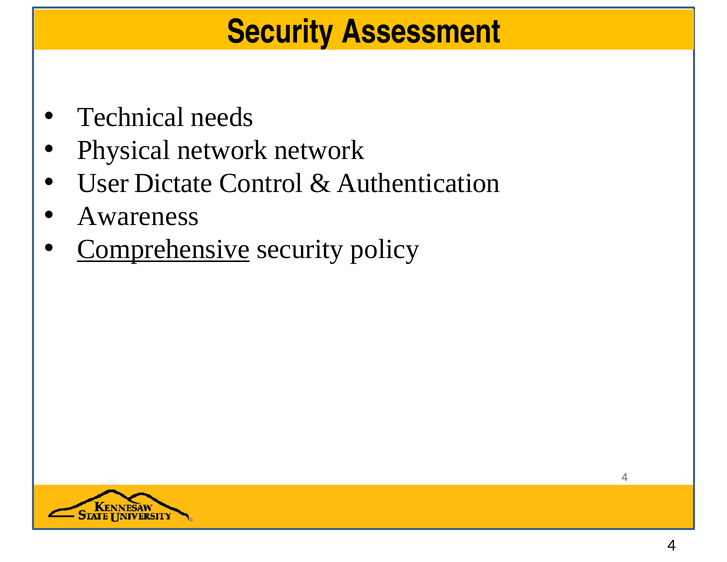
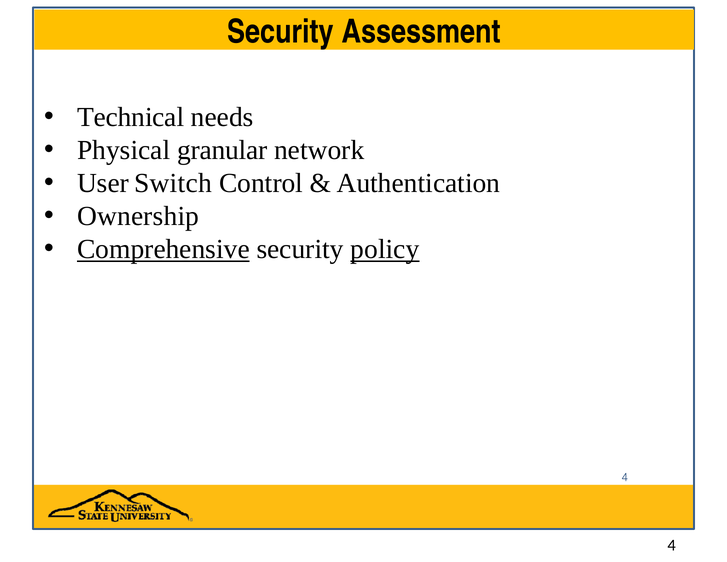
Physical network: network -> granular (222, 150)
Dictate: Dictate -> Switch (173, 183)
Awareness: Awareness -> Ownership (138, 216)
policy underline: none -> present (385, 249)
